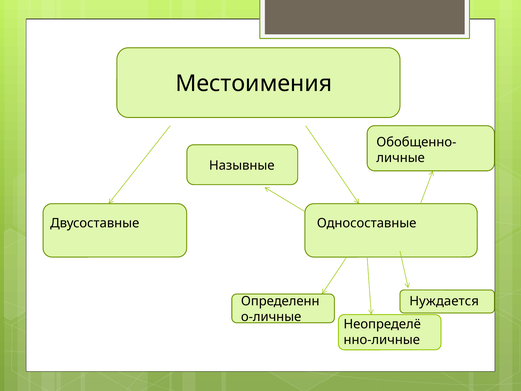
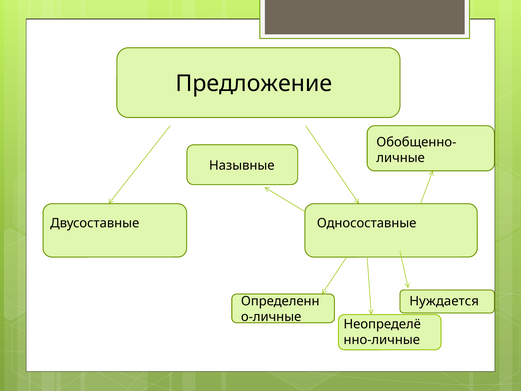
Местоимения: Местоимения -> Предложение (254, 83)
